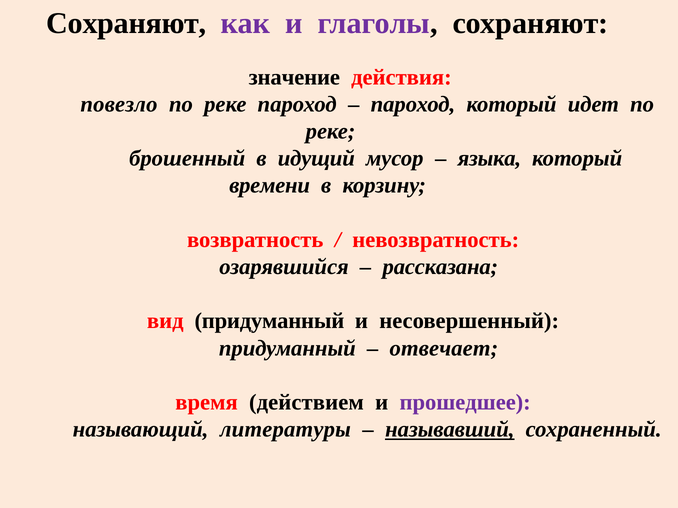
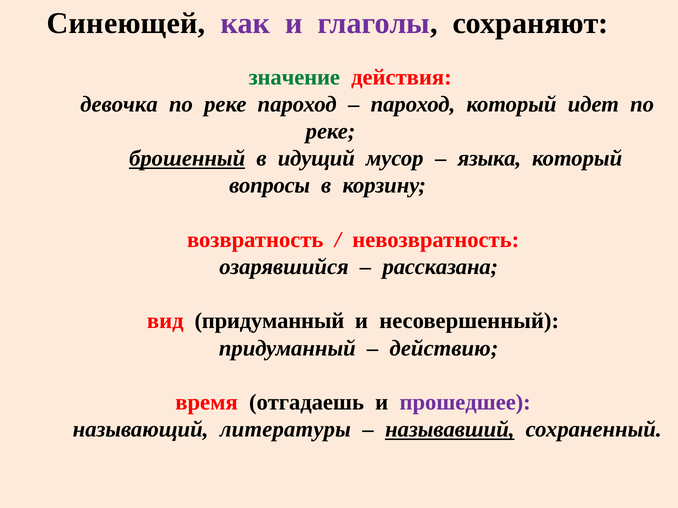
Сохраняют: Сохраняют -> Синеющей (126, 24)
значение colour: black -> green (294, 77)
повезло: повезло -> девочка (119, 104)
брошенный underline: none -> present (187, 159)
времени: времени -> вопросы (270, 186)
отвечает: отвечает -> действию (444, 348)
действием: действием -> отгадаешь (306, 403)
